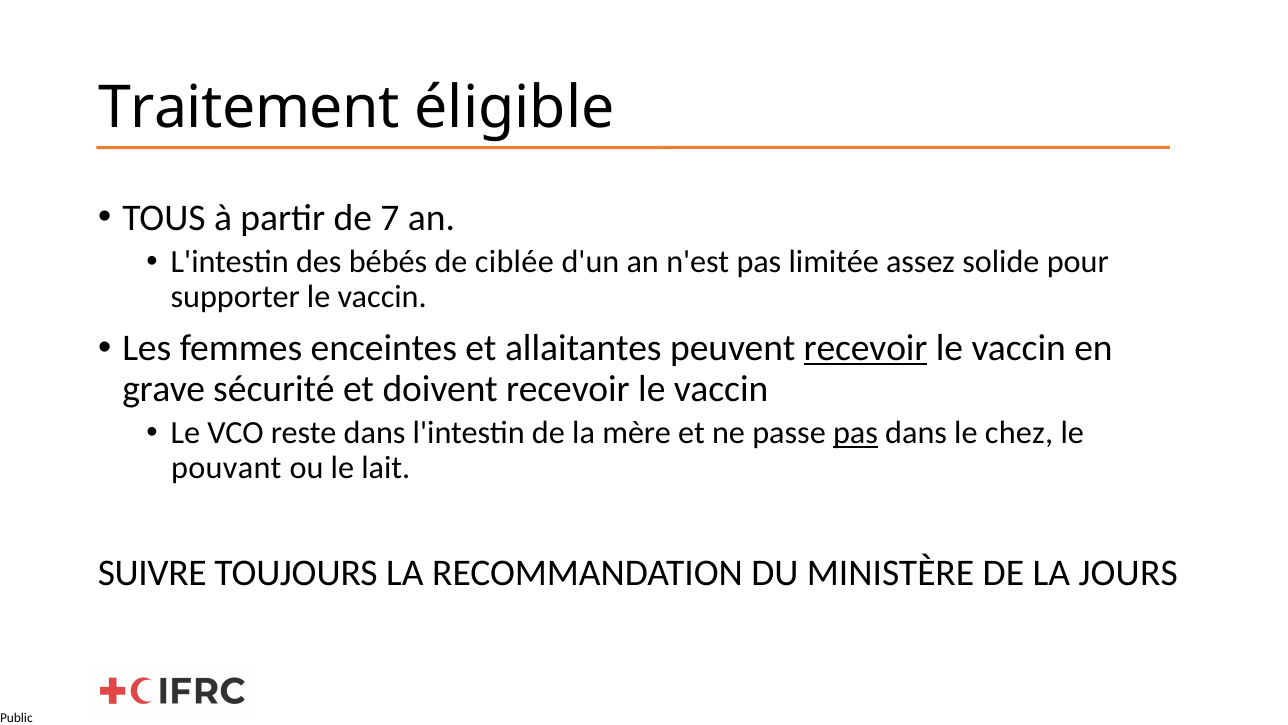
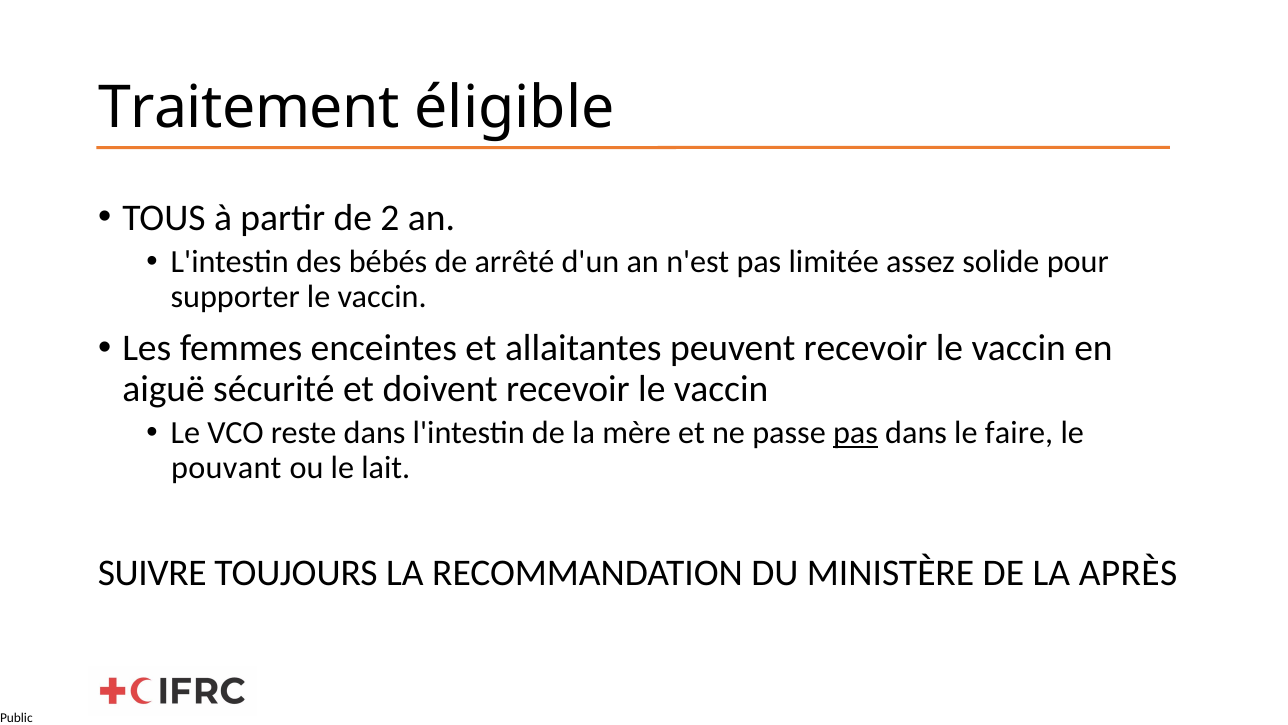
7: 7 -> 2 (390, 218)
ciblée: ciblée -> arrêté (515, 262)
recevoir underline: present -> none (866, 348)
grave: grave -> aiguë (164, 388)
chez: chez -> faire (1019, 433)
JOURS: JOURS -> APRÈS (1128, 572)
